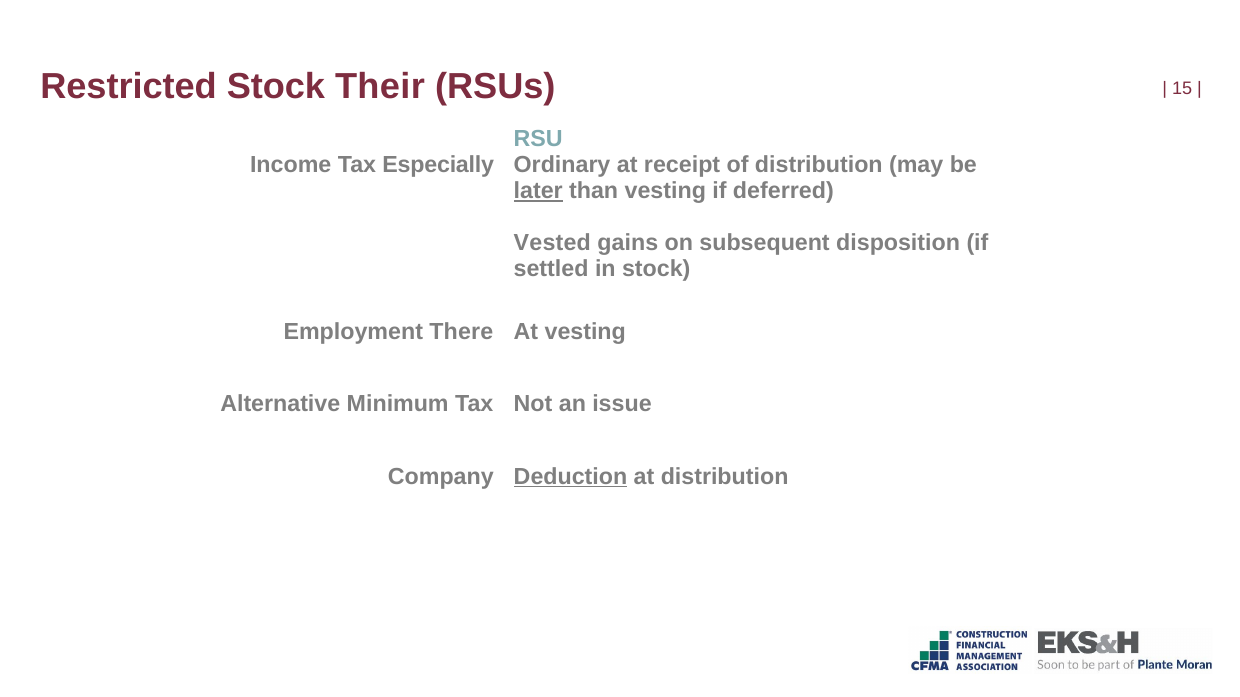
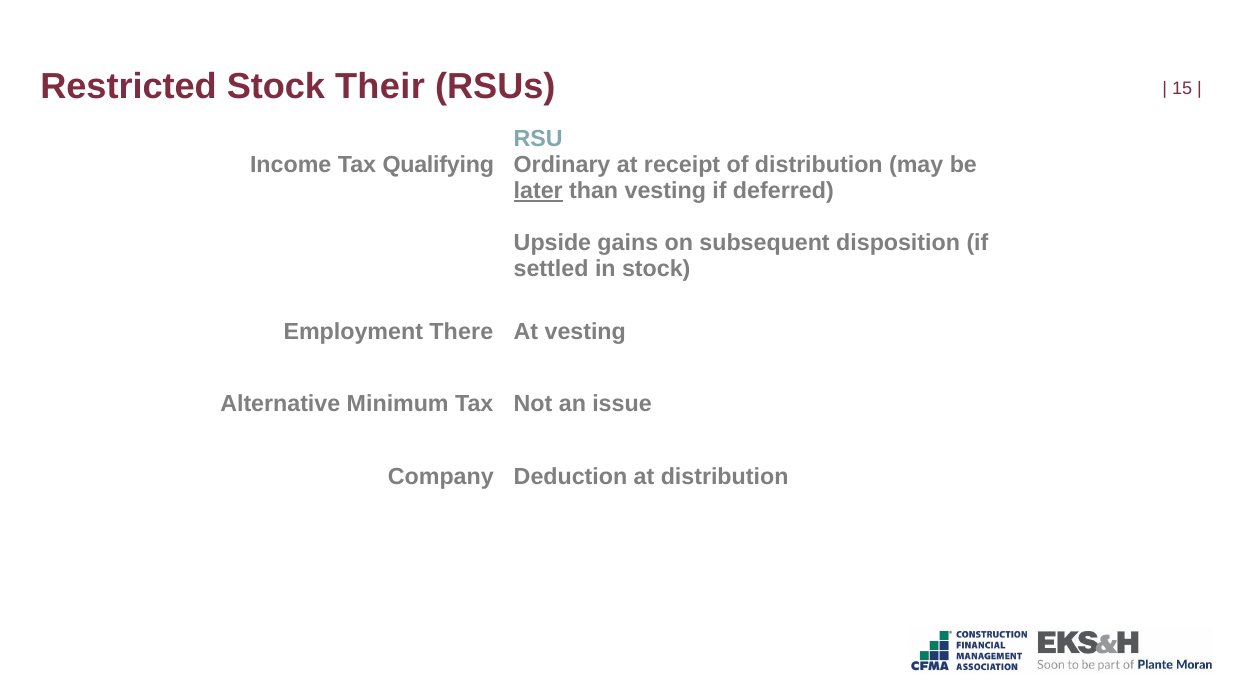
Especially: Especially -> Qualifying (438, 165)
Vested: Vested -> Upside (552, 243)
Deduction underline: present -> none (570, 477)
